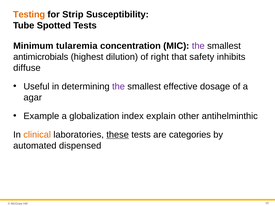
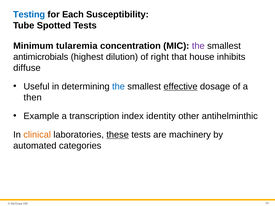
Testing colour: orange -> blue (29, 15)
Strip: Strip -> Each (73, 15)
safety: safety -> house (202, 57)
the colour: purple -> blue (118, 87)
effective underline: none -> present (181, 87)
agar: agar -> then (33, 98)
globalization: globalization -> transcription (94, 116)
explain: explain -> identity (161, 116)
categories: categories -> machinery (190, 135)
dispensed: dispensed -> categories (80, 146)
